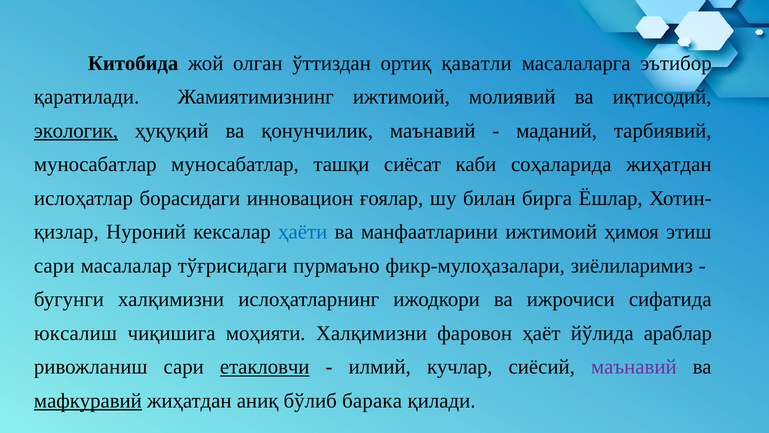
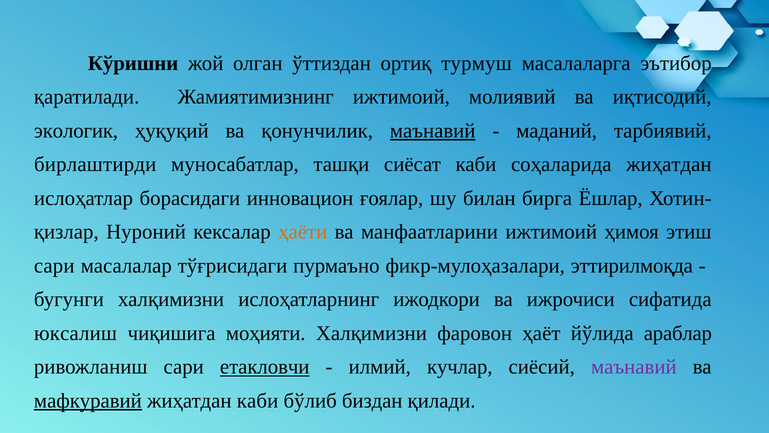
Китобида: Китобида -> Кўришни (133, 63)
қаватли: қаватли -> турмуш (477, 63)
экологик underline: present -> none (76, 131)
маънавий underline: none -> present (433, 131)
муносабатлар: муносабатлар -> бирлаштирди (95, 164)
ҳаёти colour: blue -> orange (303, 232)
зиёлиларимиз: зиёлиларимиз -> эттирилмоқда (632, 265)
жиҳатдан аниқ: аниқ -> каби (258, 400)
барака: барака -> биздан (372, 400)
